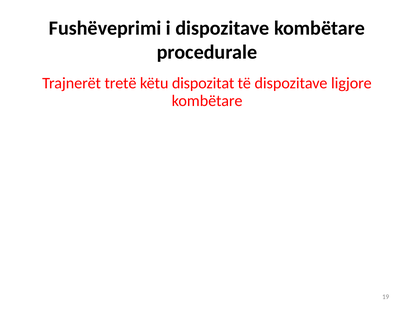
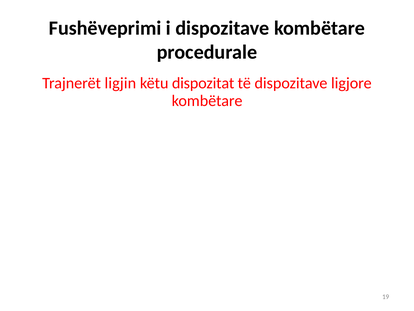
tretë: tretë -> ligjin (120, 83)
